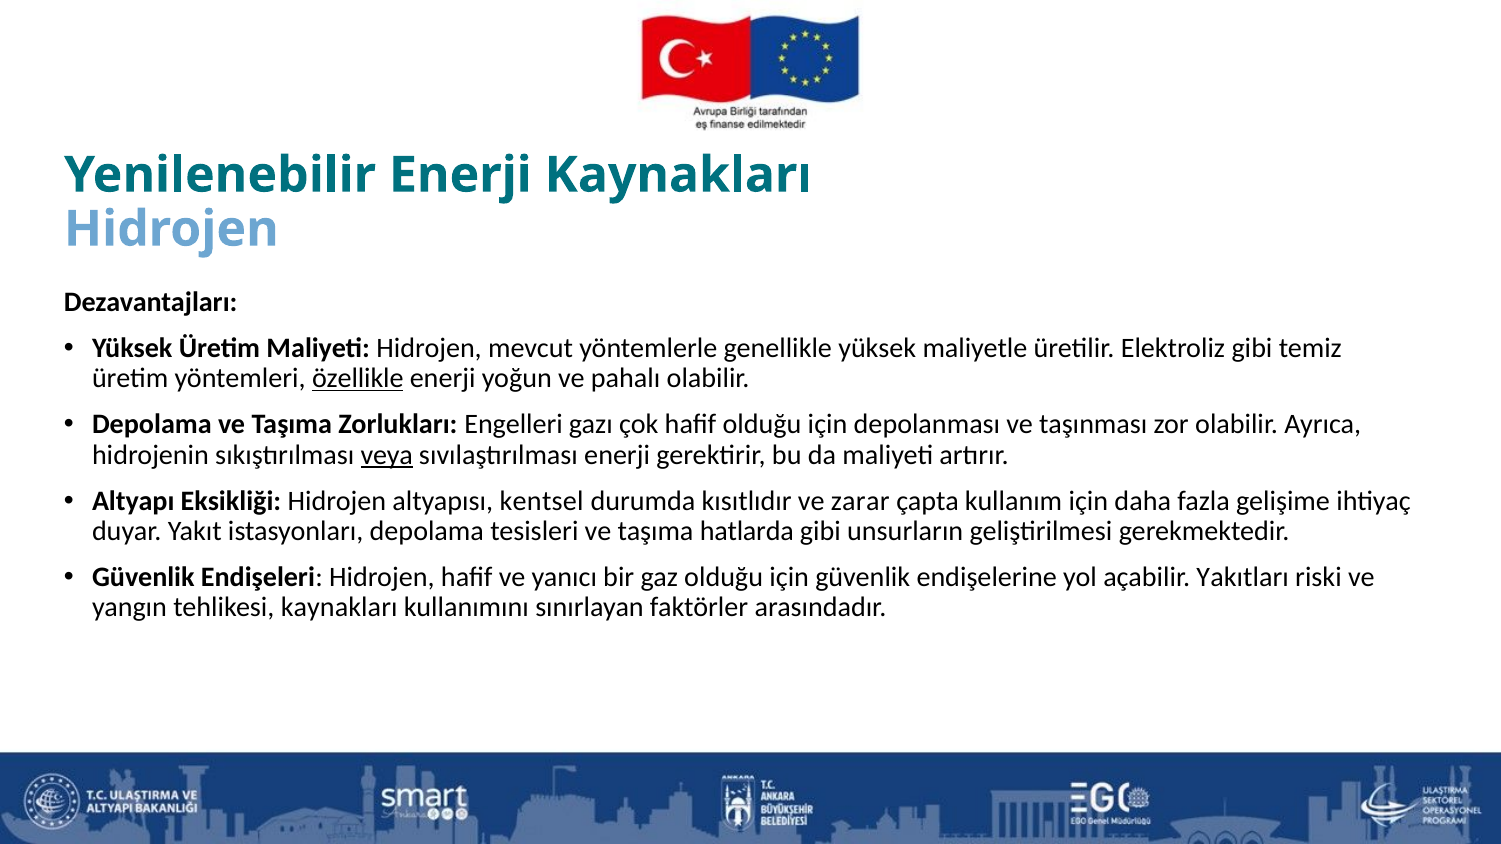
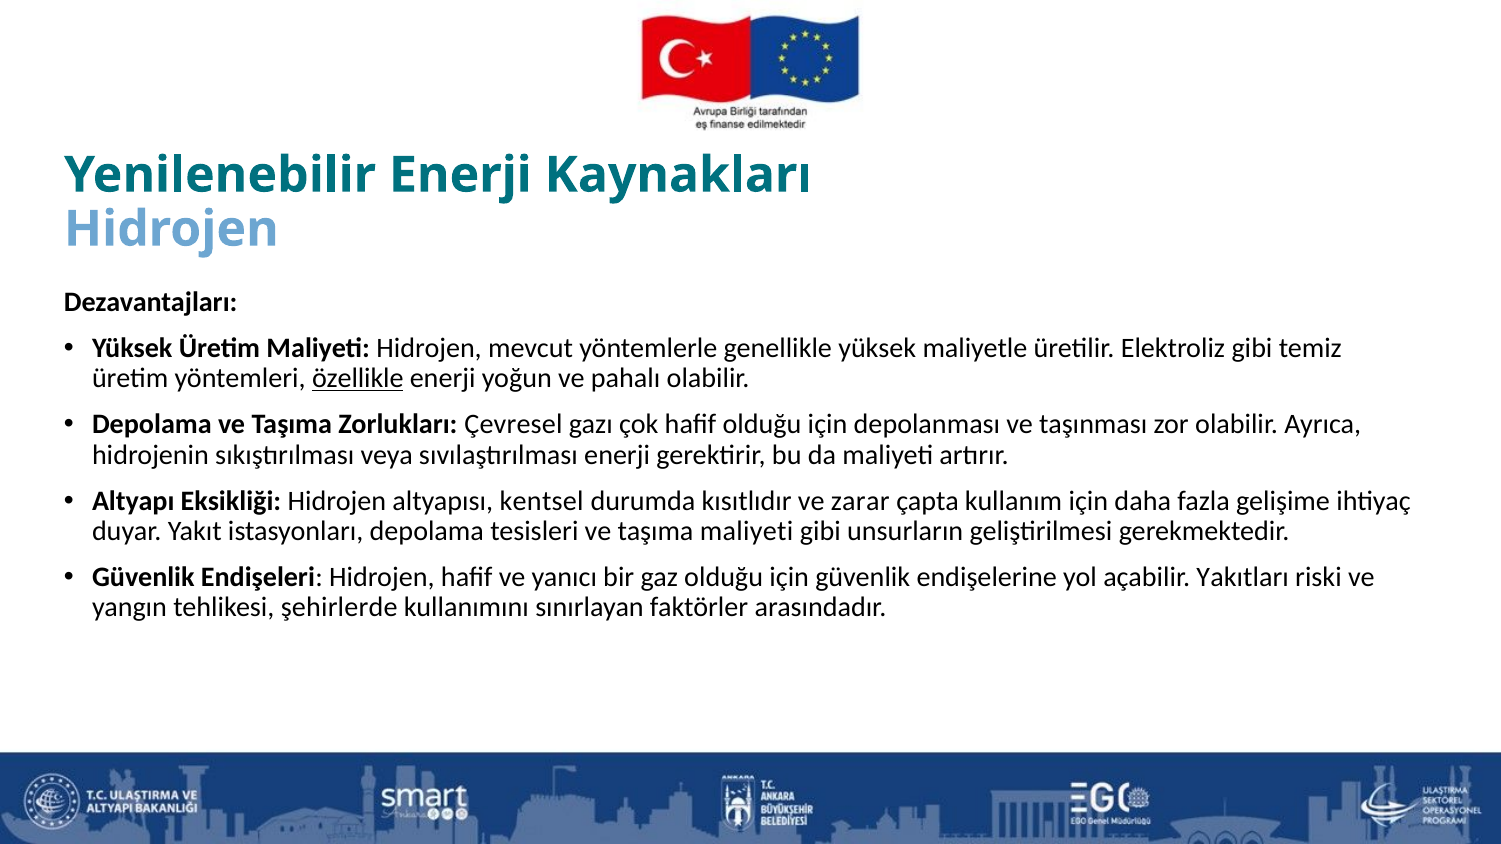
Engelleri: Engelleri -> Çevresel (513, 425)
veya underline: present -> none (387, 455)
taşıma hatlarda: hatlarda -> maliyeti (747, 531)
tehlikesi kaynakları: kaynakları -> şehirlerde (339, 608)
